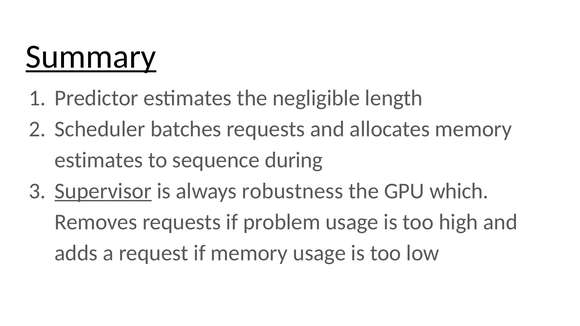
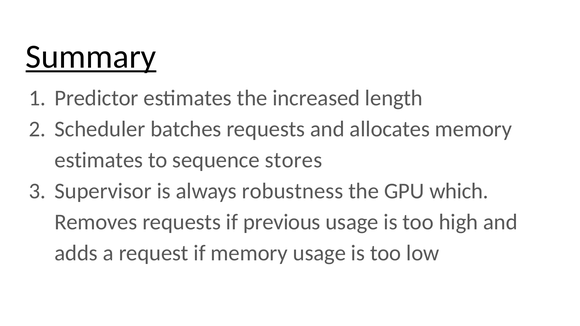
negligible: negligible -> increased (316, 98)
during: during -> stores (294, 160)
Supervisor underline: present -> none (103, 191)
problem: problem -> previous (282, 222)
